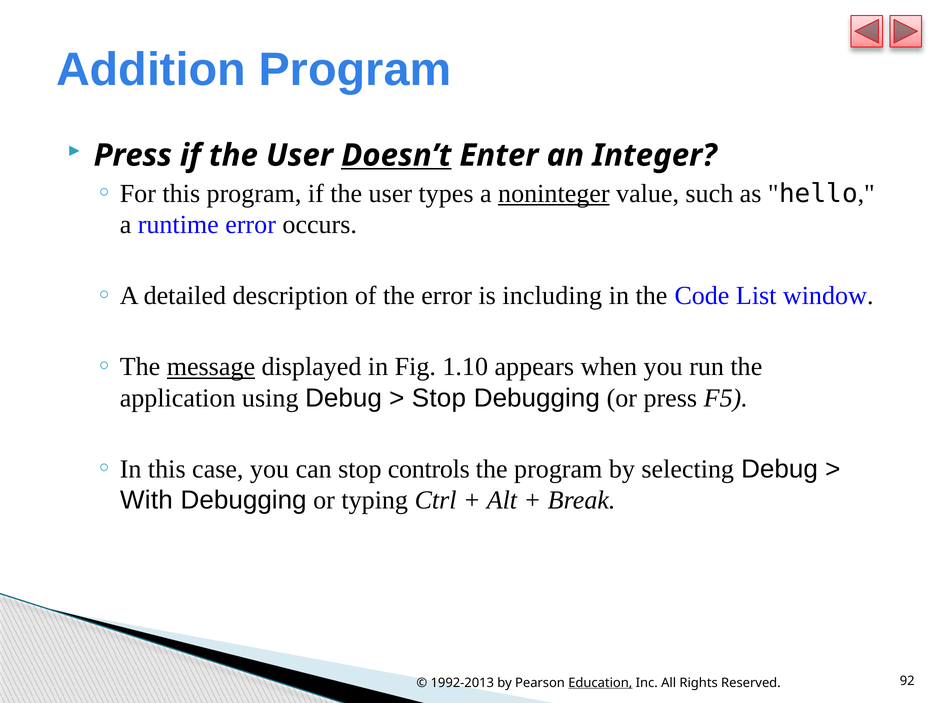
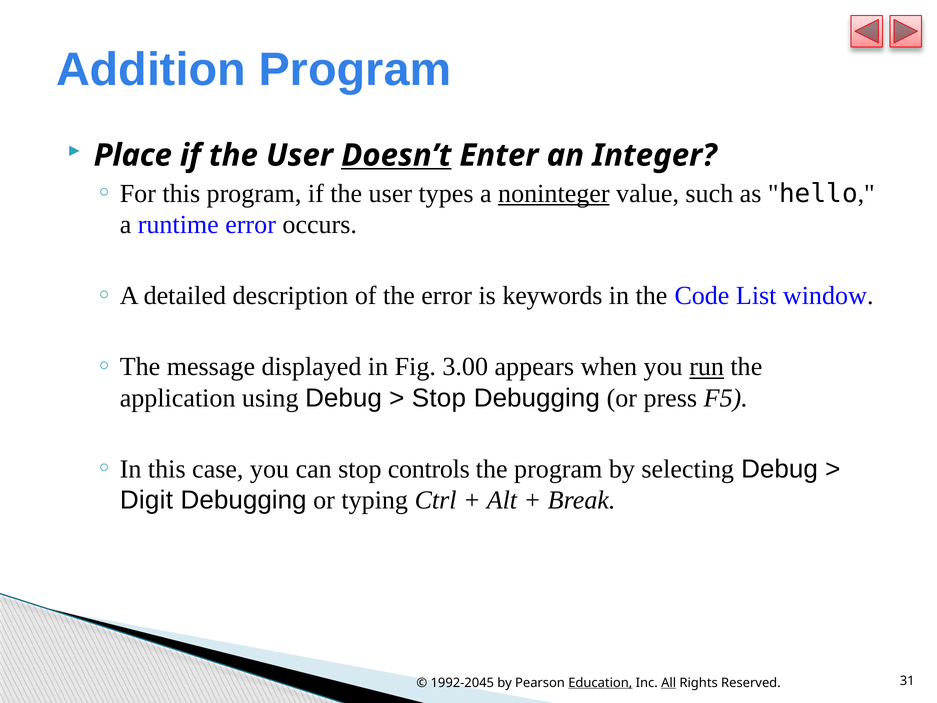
Press: Press -> Place (133, 155)
including: including -> keywords (552, 296)
message underline: present -> none (211, 367)
1.10: 1.10 -> 3.00 (465, 367)
run underline: none -> present (707, 367)
With: With -> Digit (146, 500)
1992-2013: 1992-2013 -> 1992-2045 (462, 682)
All underline: none -> present (669, 682)
92: 92 -> 31 (907, 681)
